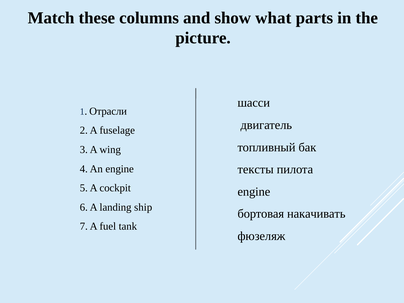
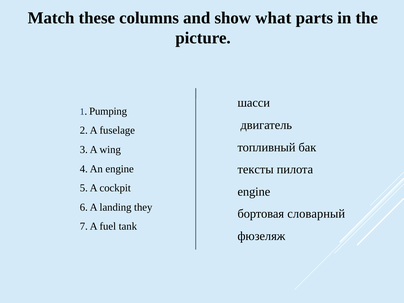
Отрасли: Отрасли -> Pumping (108, 111)
ship: ship -> they (143, 207)
накачивать: накачивать -> словарный (316, 214)
